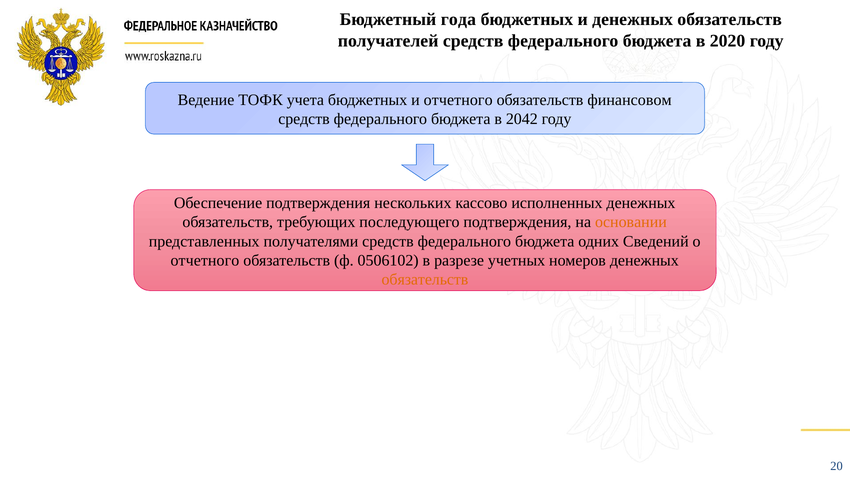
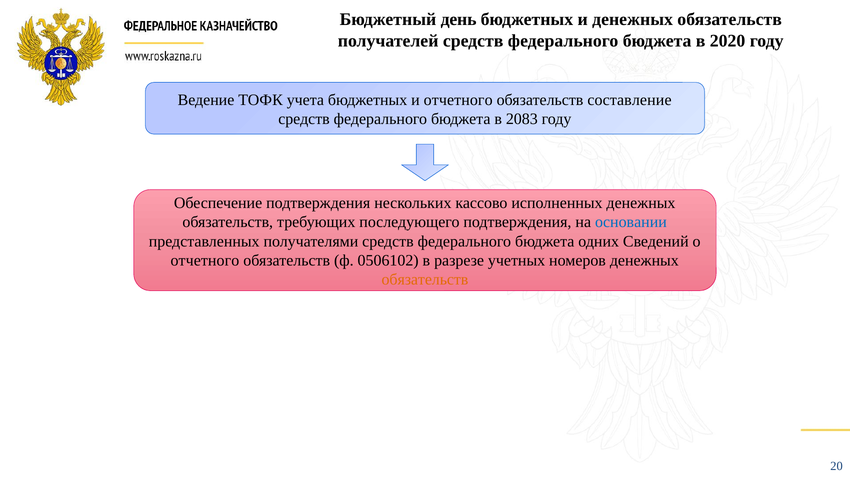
года: года -> день (459, 20)
финансовом: финансовом -> составление (629, 100)
2042: 2042 -> 2083 (522, 119)
основании colour: orange -> blue (631, 222)
